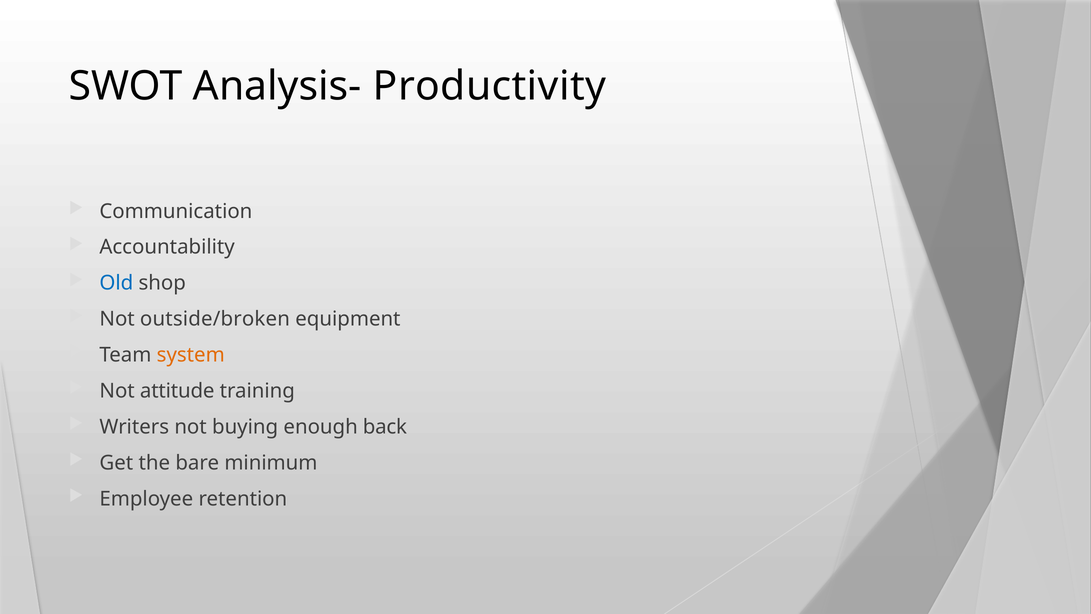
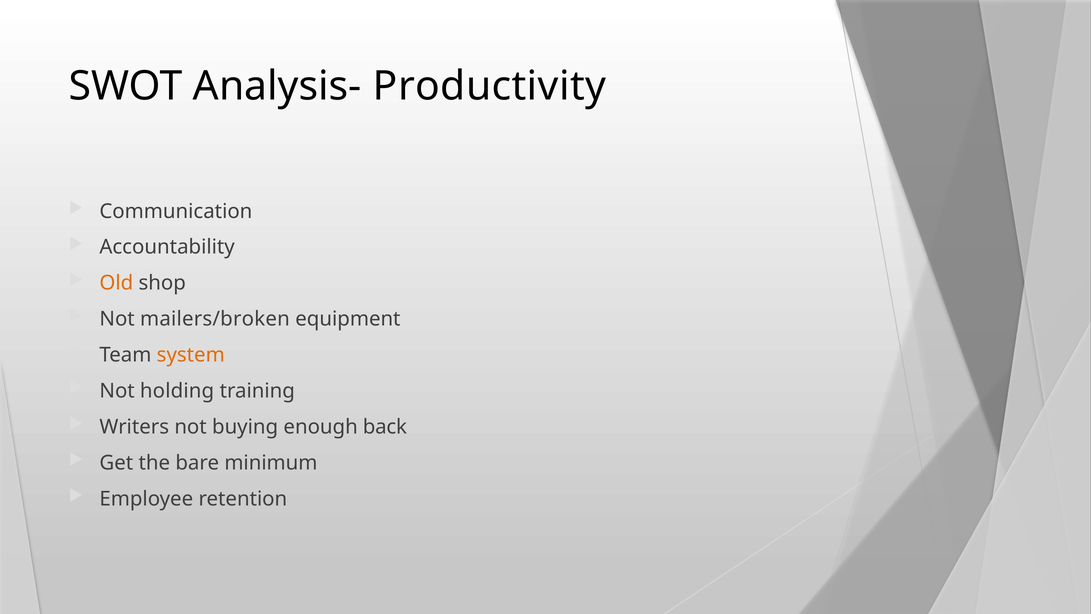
Old colour: blue -> orange (116, 283)
outside/broken: outside/broken -> mailers/broken (215, 319)
attitude: attitude -> holding (177, 391)
